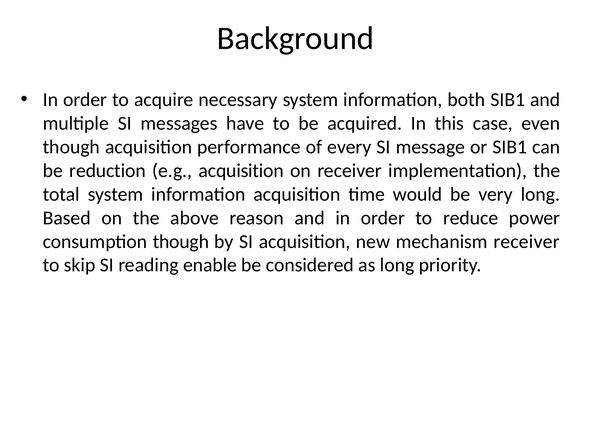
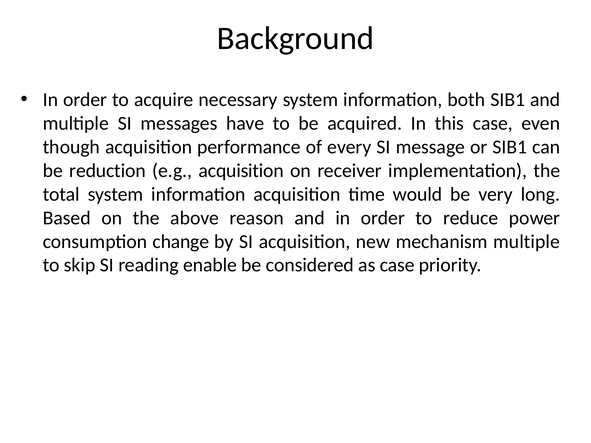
consumption though: though -> change (181, 242)
mechanism receiver: receiver -> multiple (527, 242)
as long: long -> case (397, 265)
